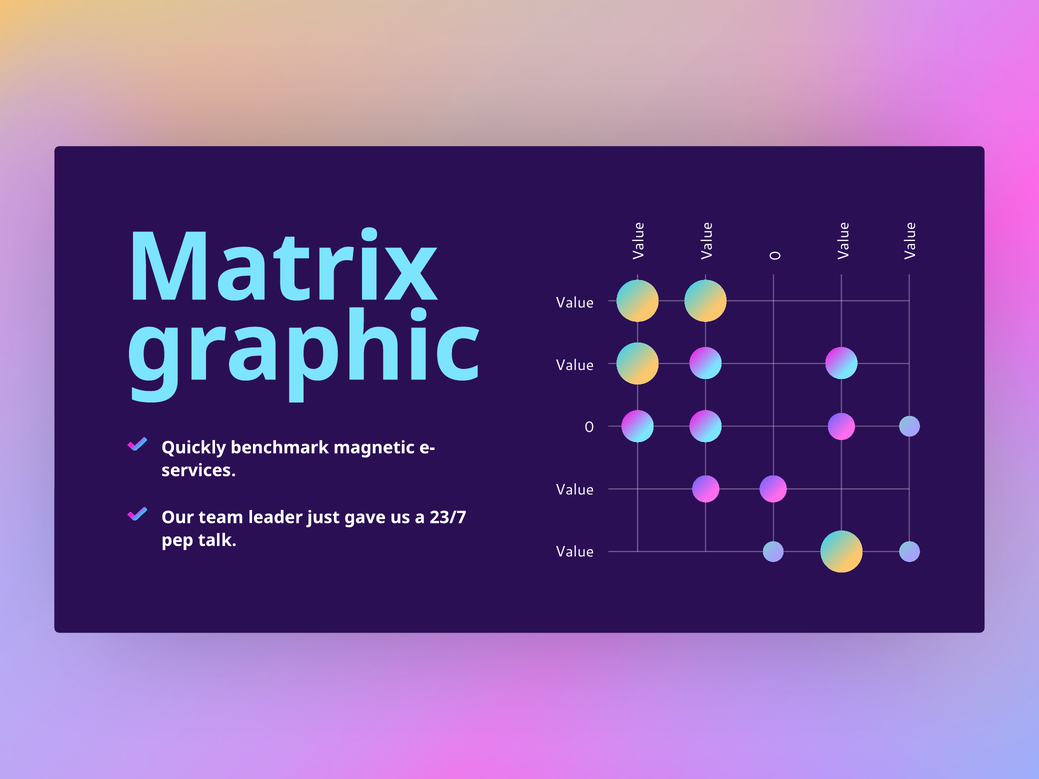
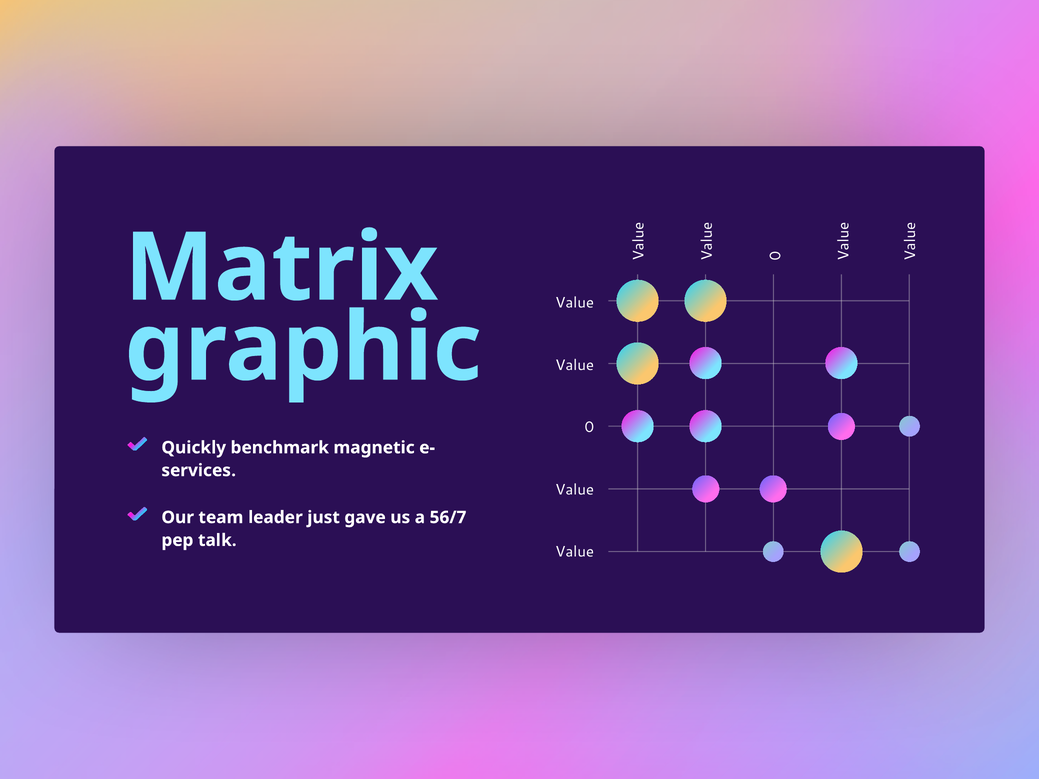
23/7: 23/7 -> 56/7 (448, 518)
